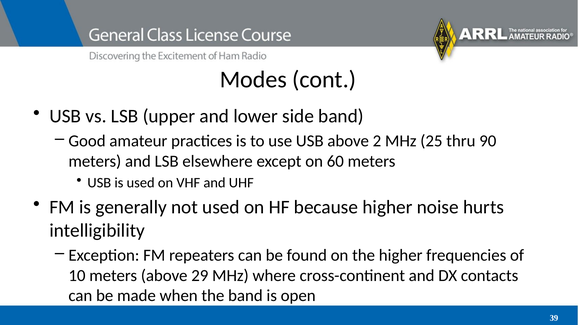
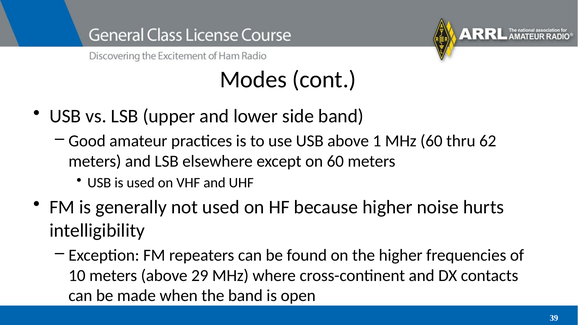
2: 2 -> 1 (377, 141)
MHz 25: 25 -> 60 (431, 141)
90: 90 -> 62 (488, 141)
